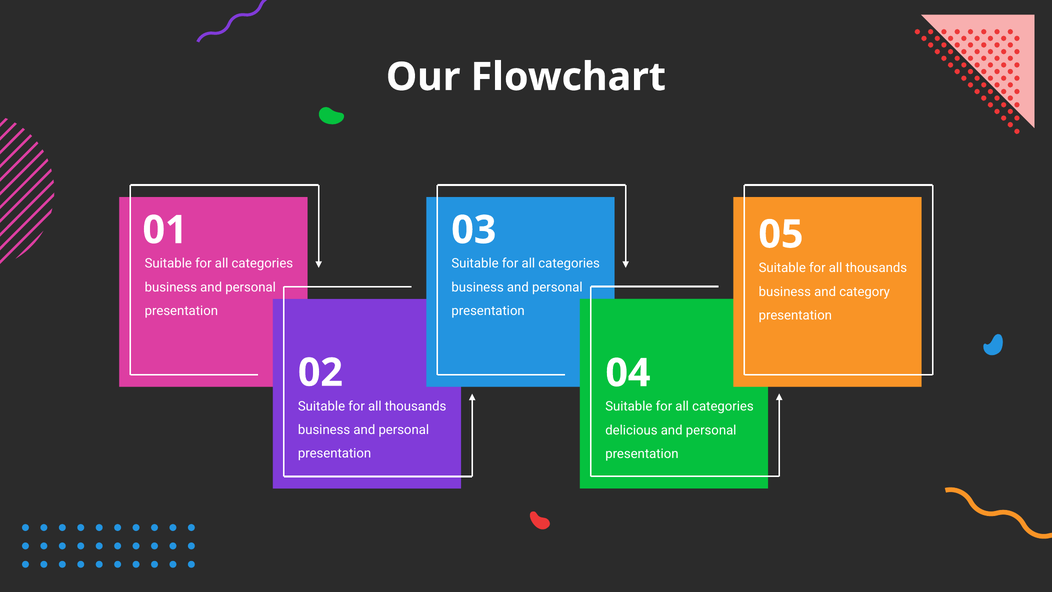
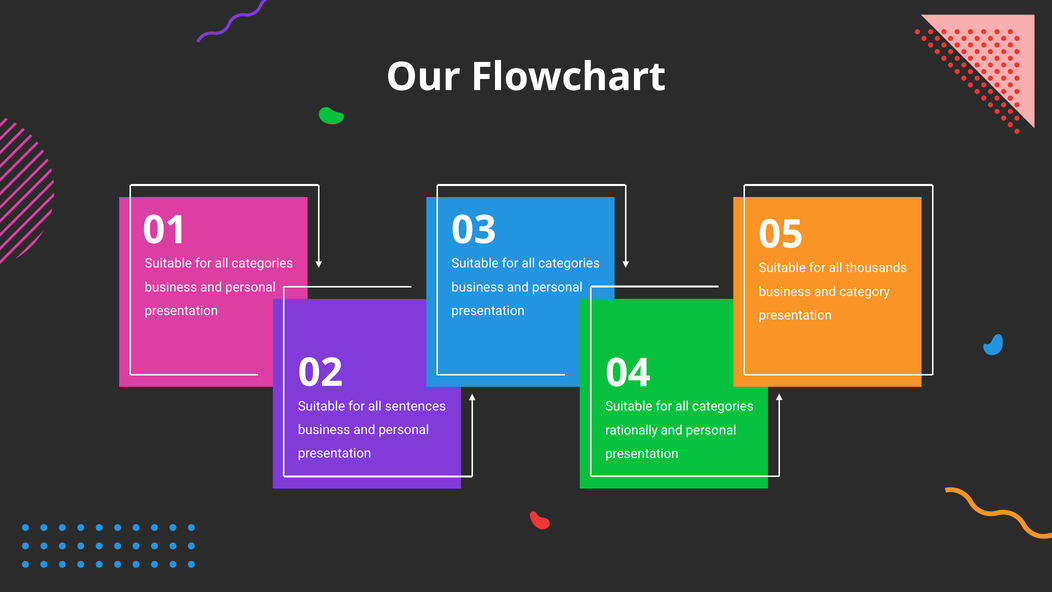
thousands: thousands -> sentences (416, 406)
delicious: delicious -> rationally (631, 430)
